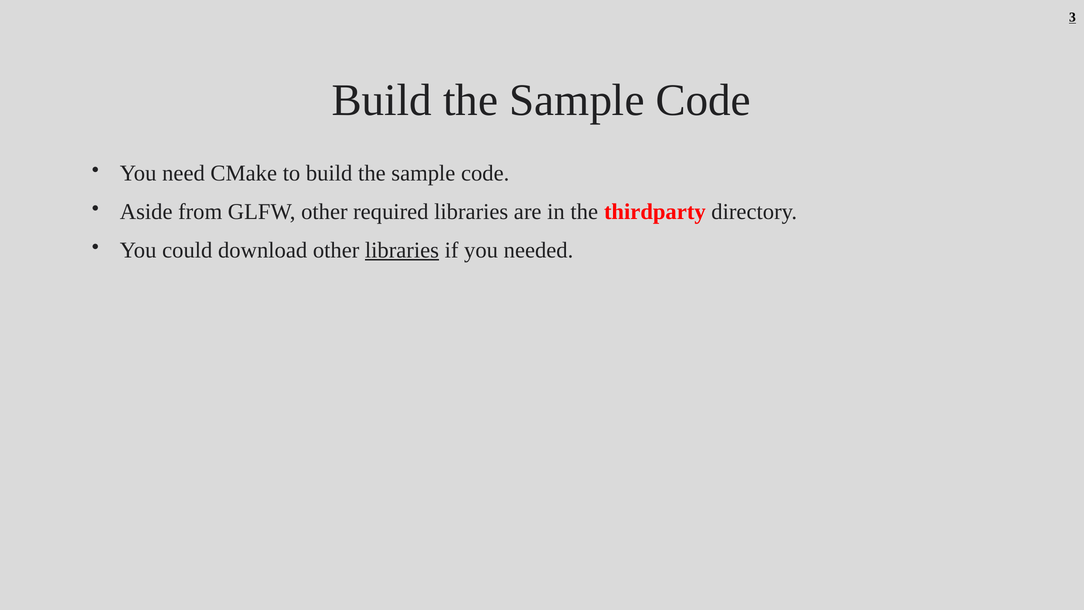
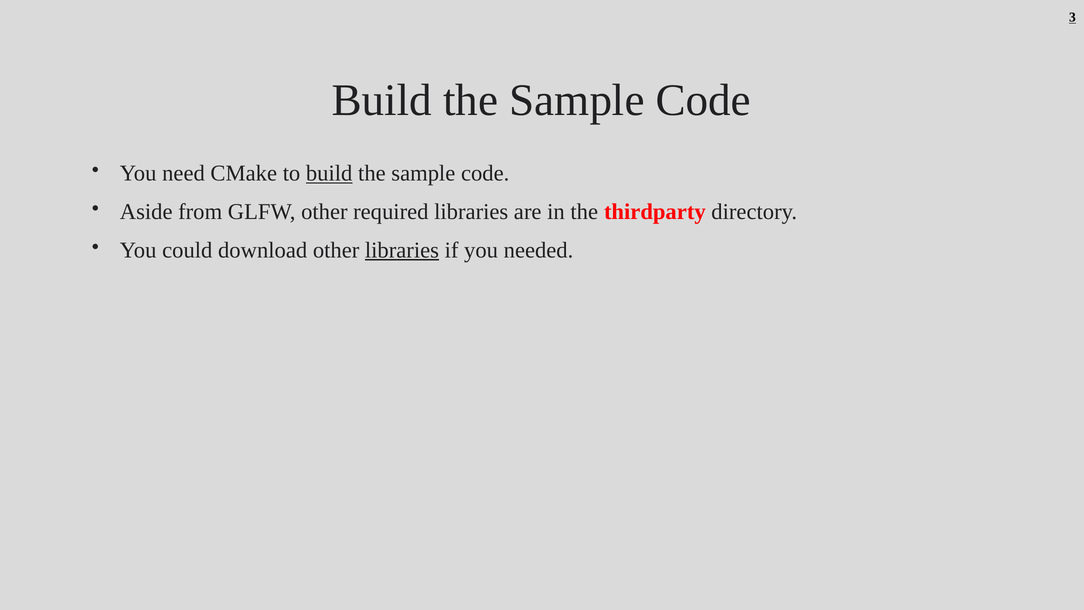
build underline: none -> present (329, 173)
